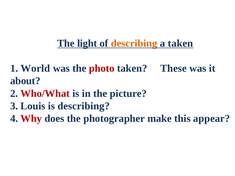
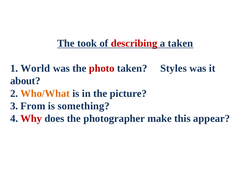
light: light -> took (87, 43)
describing colour: orange -> red (134, 43)
These: These -> Styles (173, 68)
Who/What colour: red -> orange (45, 94)
Louis: Louis -> From (33, 106)
is describing: describing -> something (84, 106)
